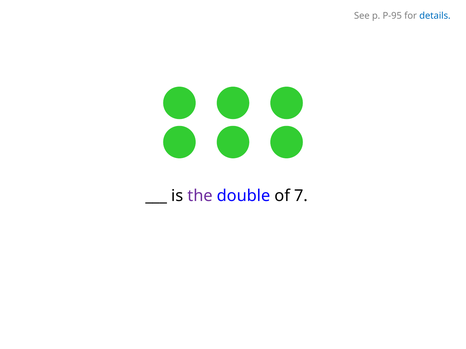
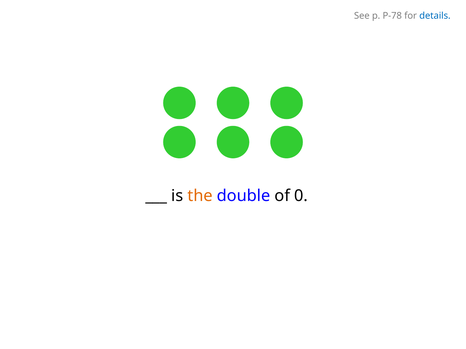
P-95: P-95 -> P-78 (392, 16)
the colour: purple -> orange (200, 196)
7: 7 -> 0 (301, 196)
